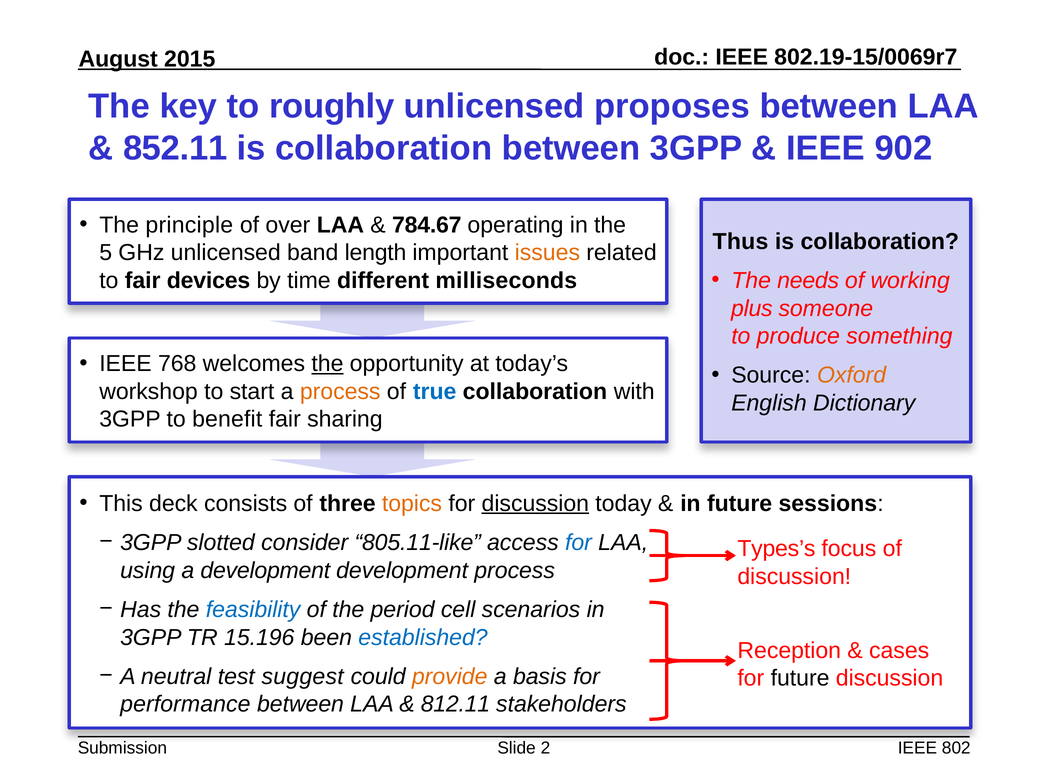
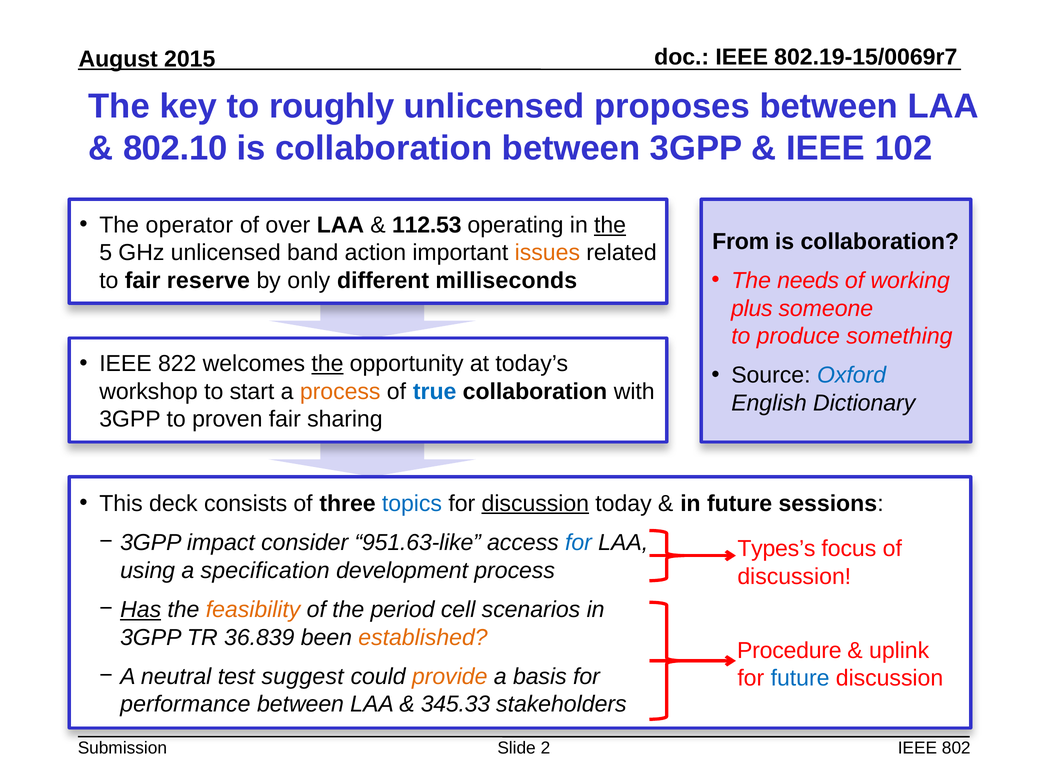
852.11: 852.11 -> 802.10 (175, 148)
902: 902 -> 102 (903, 148)
principle: principle -> operator (189, 225)
784.67: 784.67 -> 112.53 (427, 225)
the underline: none -> present (610, 225)
Thus: Thus -> From (741, 241)
length: length -> action (375, 253)
devices: devices -> reserve (208, 280)
time: time -> only (309, 280)
768: 768 -> 822 (177, 363)
Oxford colour: orange -> blue (852, 375)
benefit: benefit -> proven (227, 419)
topics colour: orange -> blue (412, 503)
slotted: slotted -> impact (221, 542)
805.11-like: 805.11-like -> 951.63-like (418, 542)
a development: development -> specification (265, 570)
Has underline: none -> present (141, 609)
feasibility colour: blue -> orange (253, 609)
15.196: 15.196 -> 36.839 (259, 637)
established colour: blue -> orange (423, 637)
Reception: Reception -> Procedure (789, 650)
cases: cases -> uplink (899, 650)
future colour: black -> blue (800, 678)
812.11: 812.11 -> 345.33 (455, 704)
